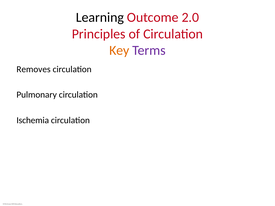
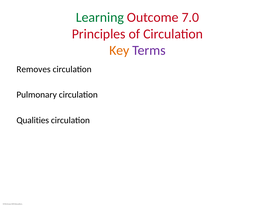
Learning colour: black -> green (100, 17)
2.0: 2.0 -> 7.0 (190, 17)
Ischemia: Ischemia -> Qualities (33, 120)
